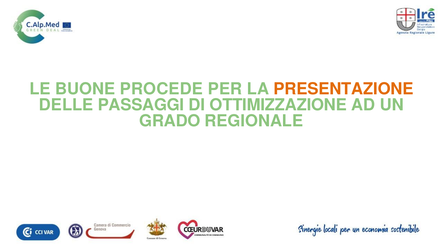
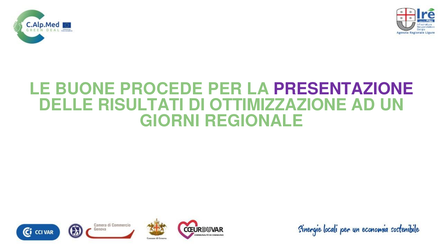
PRESENTAZIONE colour: orange -> purple (344, 89)
PASSAGGI: PASSAGGI -> RISULTATI (141, 105)
GRADO: GRADO -> GIORNI (170, 121)
